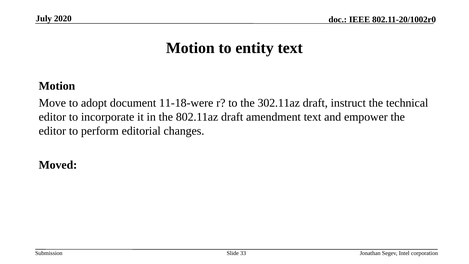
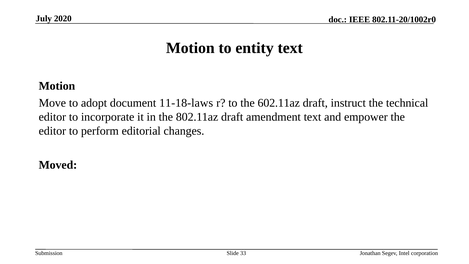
11-18-were: 11-18-were -> 11-18-laws (186, 103)
302.11az: 302.11az -> 602.11az (279, 103)
